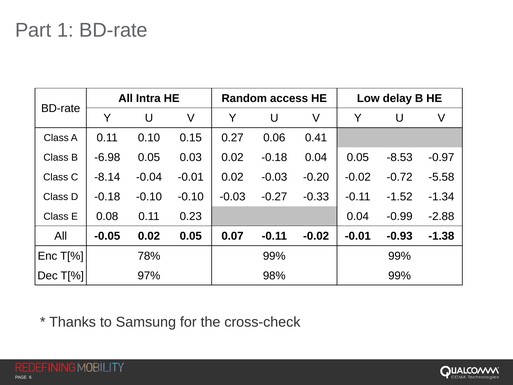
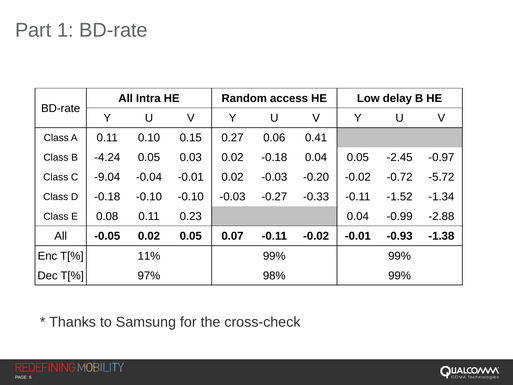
-6.98: -6.98 -> -4.24 (107, 157)
-8.53: -8.53 -> -2.45 (400, 157)
-8.14: -8.14 -> -9.04 (107, 177)
-5.58: -5.58 -> -5.72 (441, 177)
78%: 78% -> 11% (149, 256)
